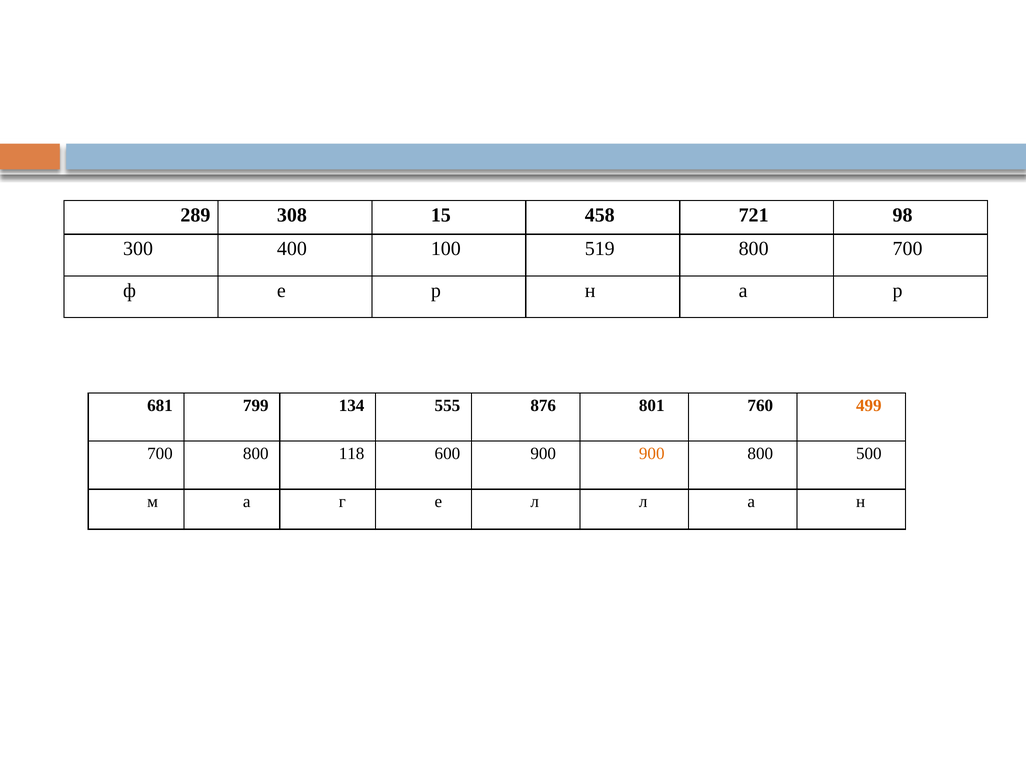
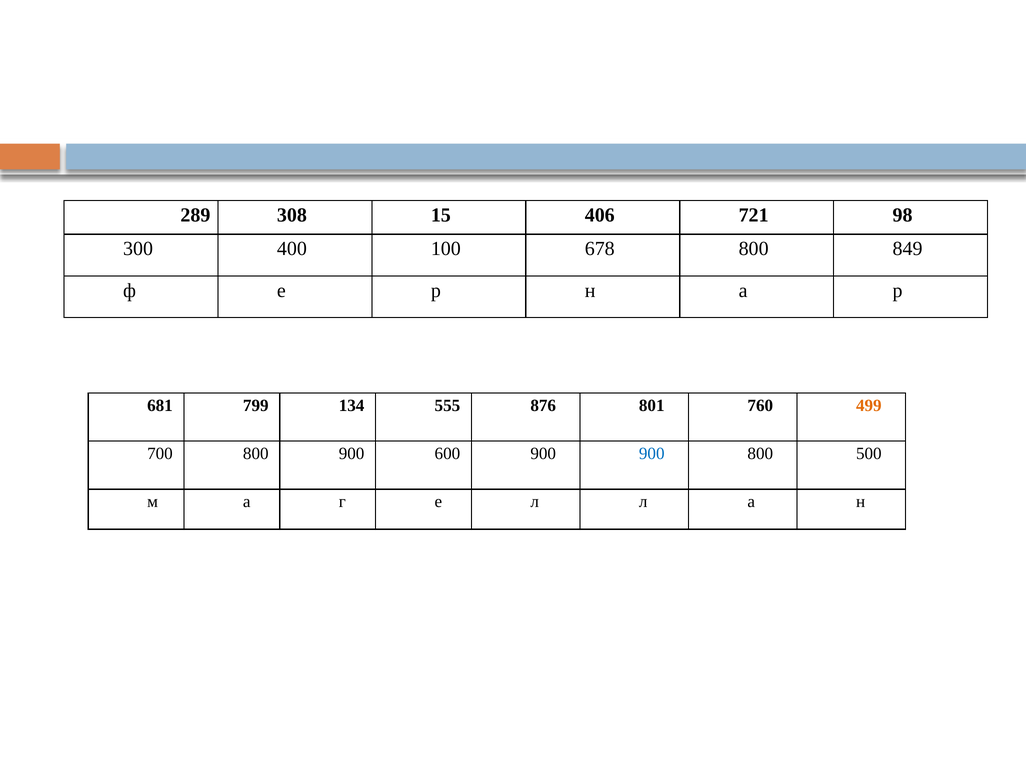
458: 458 -> 406 (600, 215)
519: 519 -> 678 (600, 249)
800 700: 700 -> 849 (908, 249)
800 118: 118 -> 900 (352, 453)
900 colour: orange -> blue (652, 453)
